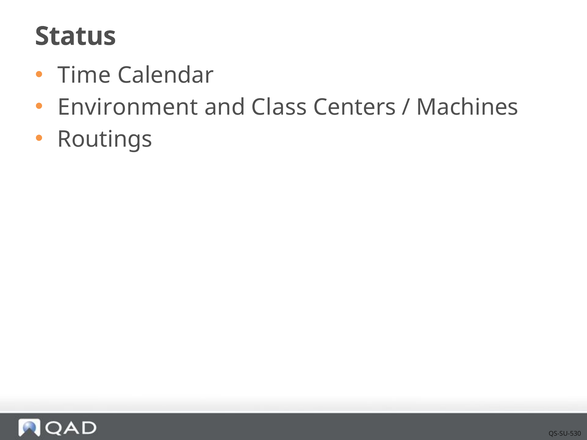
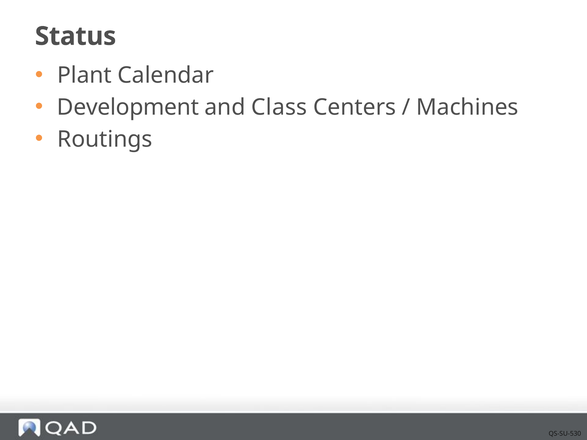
Time: Time -> Plant (84, 75)
Environment: Environment -> Development (128, 107)
